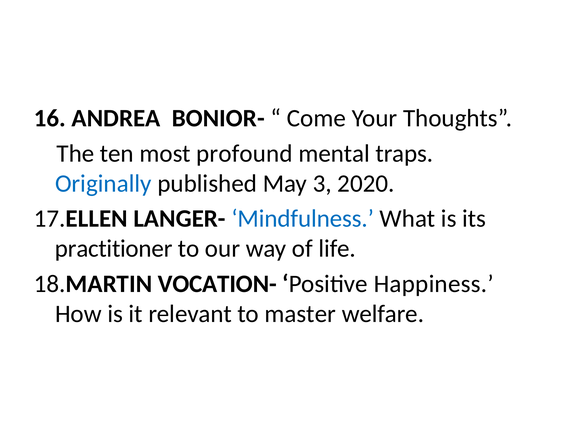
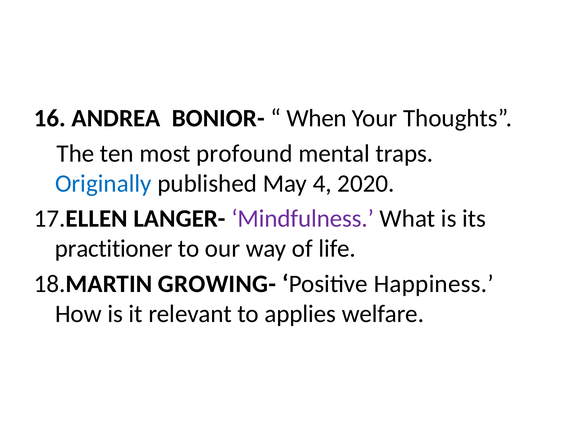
Come: Come -> When (317, 118)
3: 3 -> 4 (322, 184)
Mindfulness colour: blue -> purple (303, 219)
VOCATION-: VOCATION- -> GROWING- (217, 284)
master: master -> applies (300, 314)
